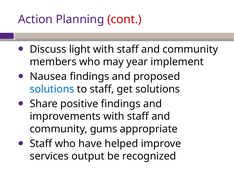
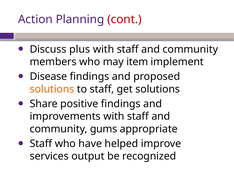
light: light -> plus (80, 49)
year: year -> item (137, 62)
Nausea: Nausea -> Disease (48, 76)
solutions colour: blue -> orange (52, 89)
